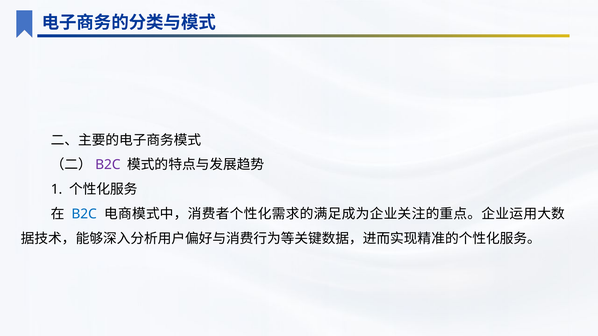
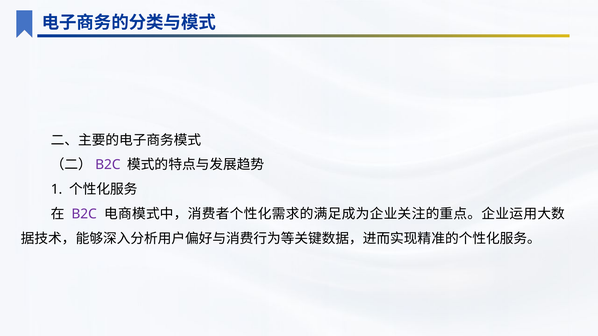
B2C colour: blue -> purple (84, 214)
